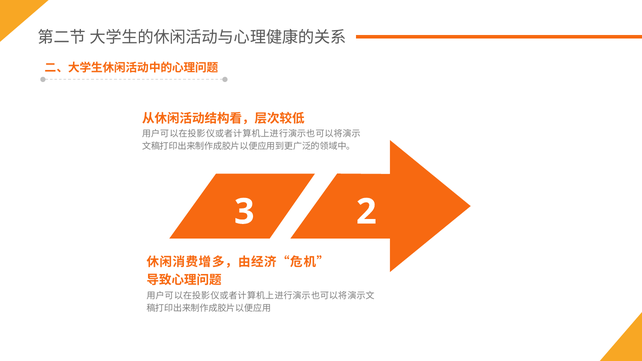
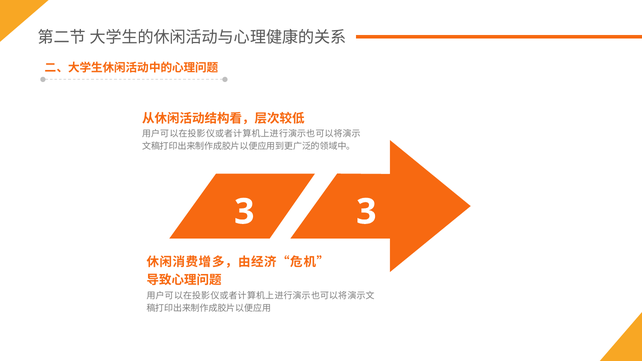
3 2: 2 -> 3 (366, 212)
